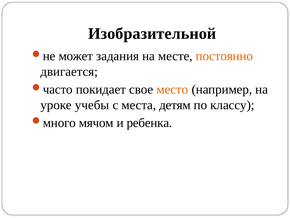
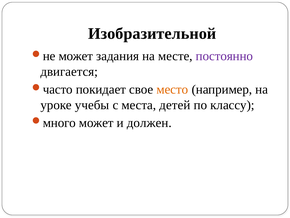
постоянно colour: orange -> purple (224, 56)
детям: детям -> детей (175, 105)
мячом: мячом -> может (96, 123)
ребенка: ребенка -> должен (149, 123)
